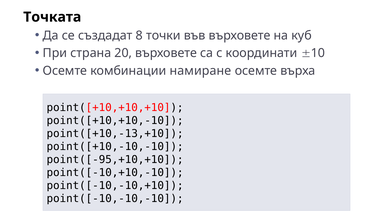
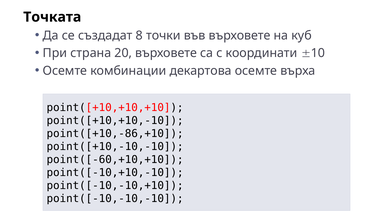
намиране: намиране -> декартова (201, 71)
point([+10,-13,+10: point([+10,-13,+10 -> point([+10,-86,+10 (115, 133)
point([-95,+10,+10: point([-95,+10,+10 -> point([-60,+10,+10 (115, 159)
